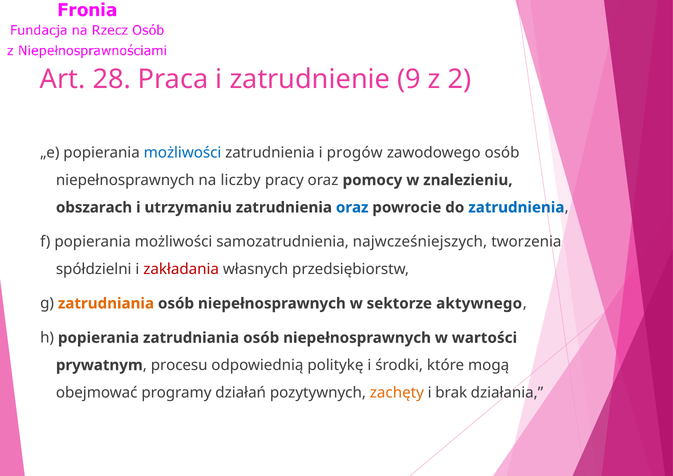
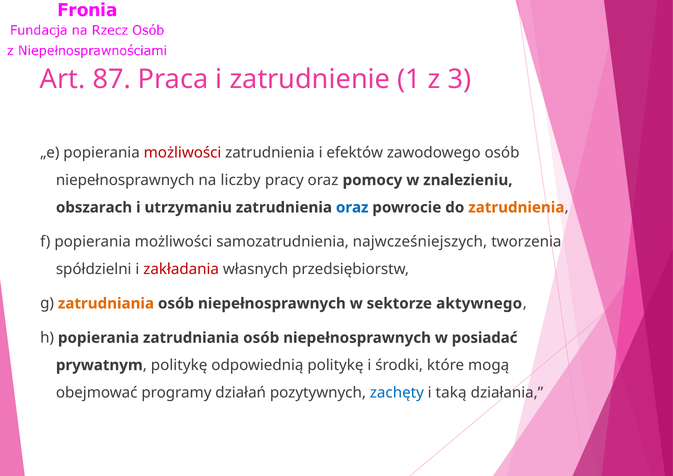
28: 28 -> 87 (112, 79)
9: 9 -> 1 (409, 79)
2: 2 -> 3 (459, 79)
możliwości colour: blue -> red (183, 153)
progów: progów -> efektów (355, 153)
zatrudnienia colour: blue -> orange (516, 207)
wartości: wartości -> posiadać (485, 338)
procesu: procesu -> politykę (179, 365)
zachęty colour: orange -> blue (397, 392)
brak: brak -> taką (451, 392)
